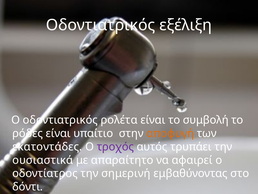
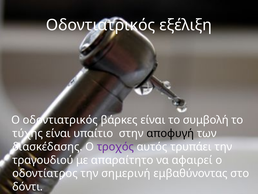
ρολέτα: ρολέτα -> βάρκες (119, 120)
ρόδες: ρόδες -> τύχης (28, 133)
αποφυγή colour: orange -> black (170, 133)
εκατοντάδες: εκατοντάδες -> διασκέδασης (47, 146)
ουσιαστικά: ουσιαστικά -> τραγουδιού (43, 160)
